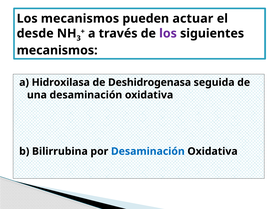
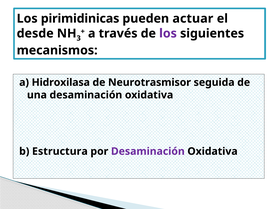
Los mecanismos: mecanismos -> pirimidinicas (80, 19)
Deshidrogenasa: Deshidrogenasa -> Neurotrasmisor (150, 82)
Bilirrubina: Bilirrubina -> Estructura (60, 152)
Desaminación colour: blue -> purple (148, 152)
